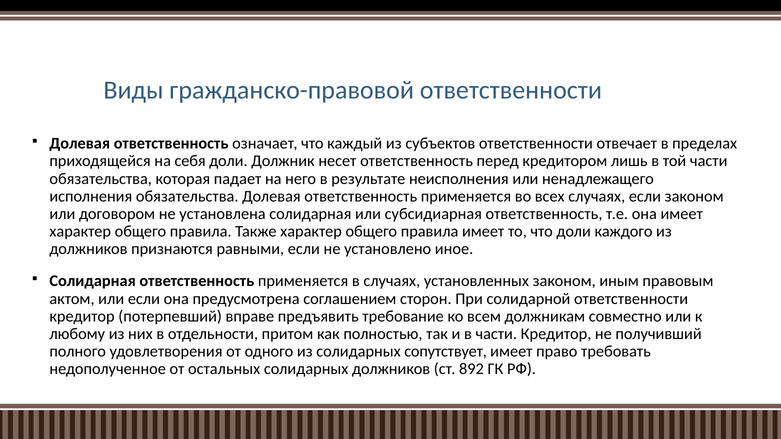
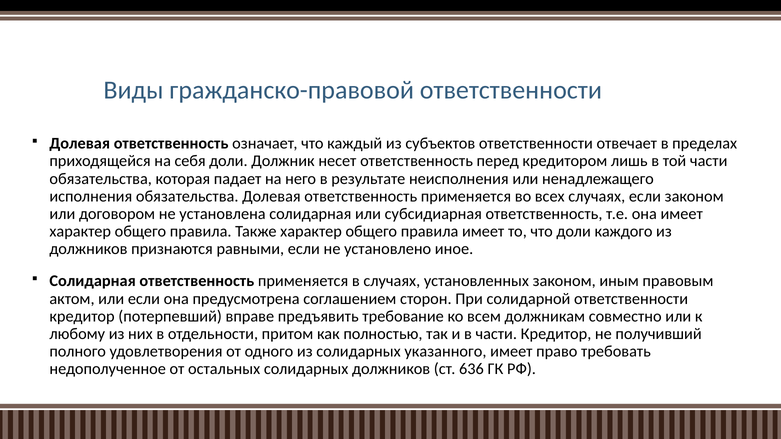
сопутствует: сопутствует -> указанного (445, 352)
892: 892 -> 636 (471, 369)
